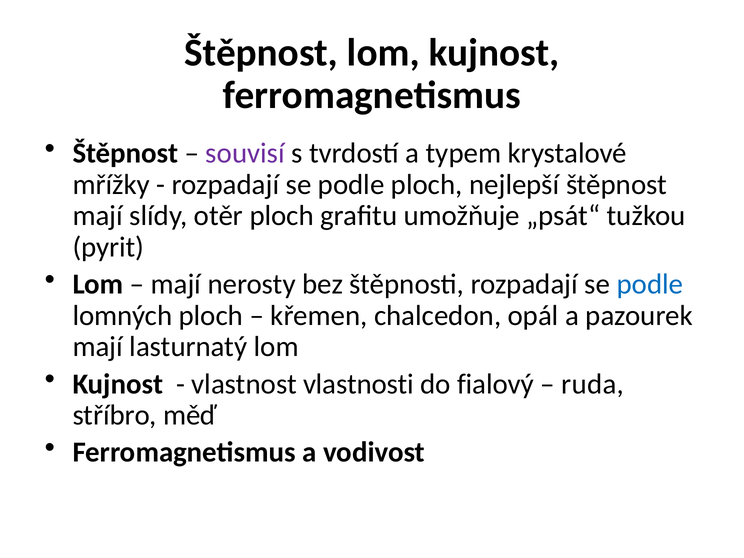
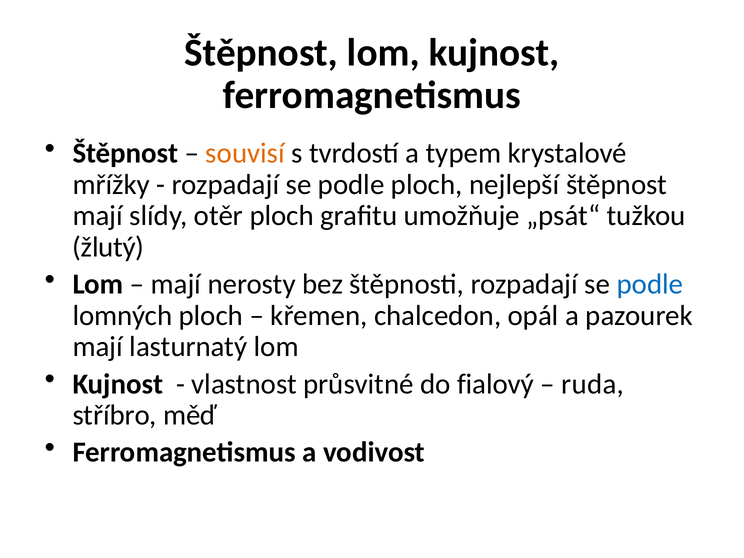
souvisí colour: purple -> orange (245, 153)
pyrit: pyrit -> žlutý (108, 247)
vlastnosti: vlastnosti -> průsvitné (358, 384)
